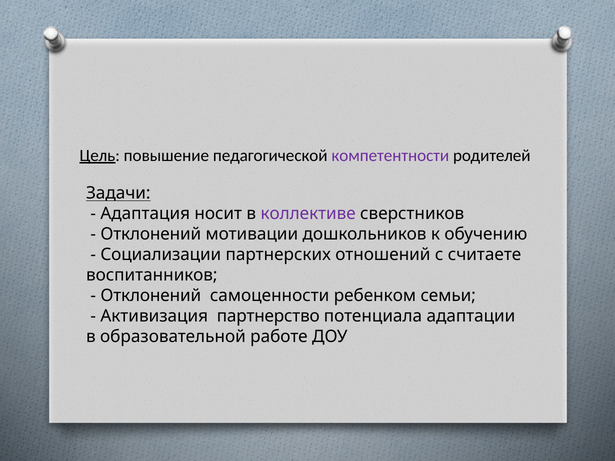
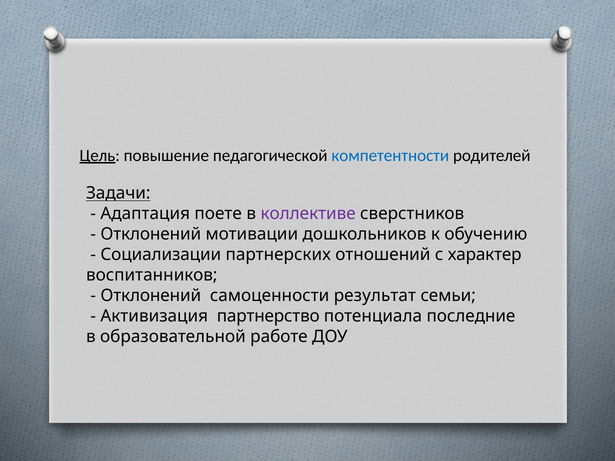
компетентности colour: purple -> blue (390, 156)
носит: носит -> поете (218, 214)
считаете: считаете -> характер (485, 255)
ребенком: ребенком -> результат (375, 296)
адаптации: адаптации -> последние (471, 316)
